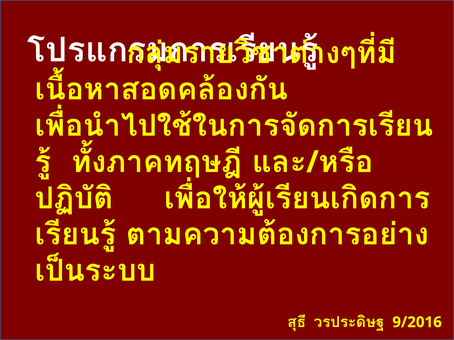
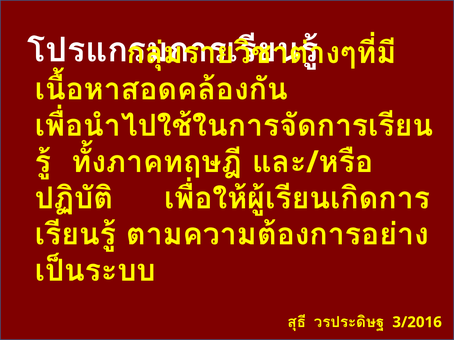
9/2016: 9/2016 -> 3/2016 (417, 323)
